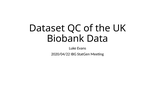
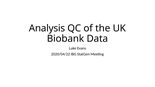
Dataset: Dataset -> Analysis (47, 28)
